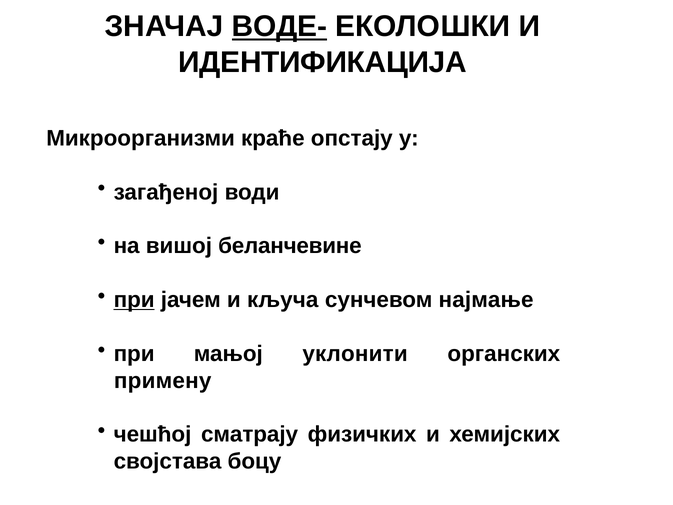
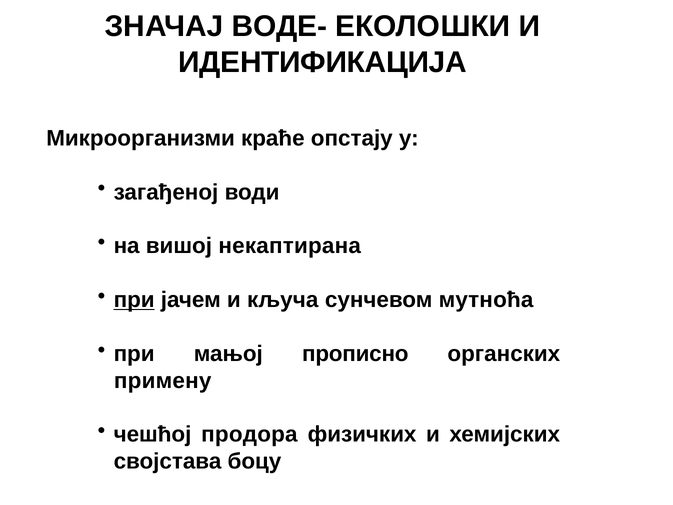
ВОДЕ- underline: present -> none (280, 27)
беланчевине: беланчевине -> некаптирана (290, 246)
најмање: најмање -> мутноћа (486, 300)
уклонити: уклонити -> прописно (355, 354)
сматрају: сматрају -> продора (249, 434)
